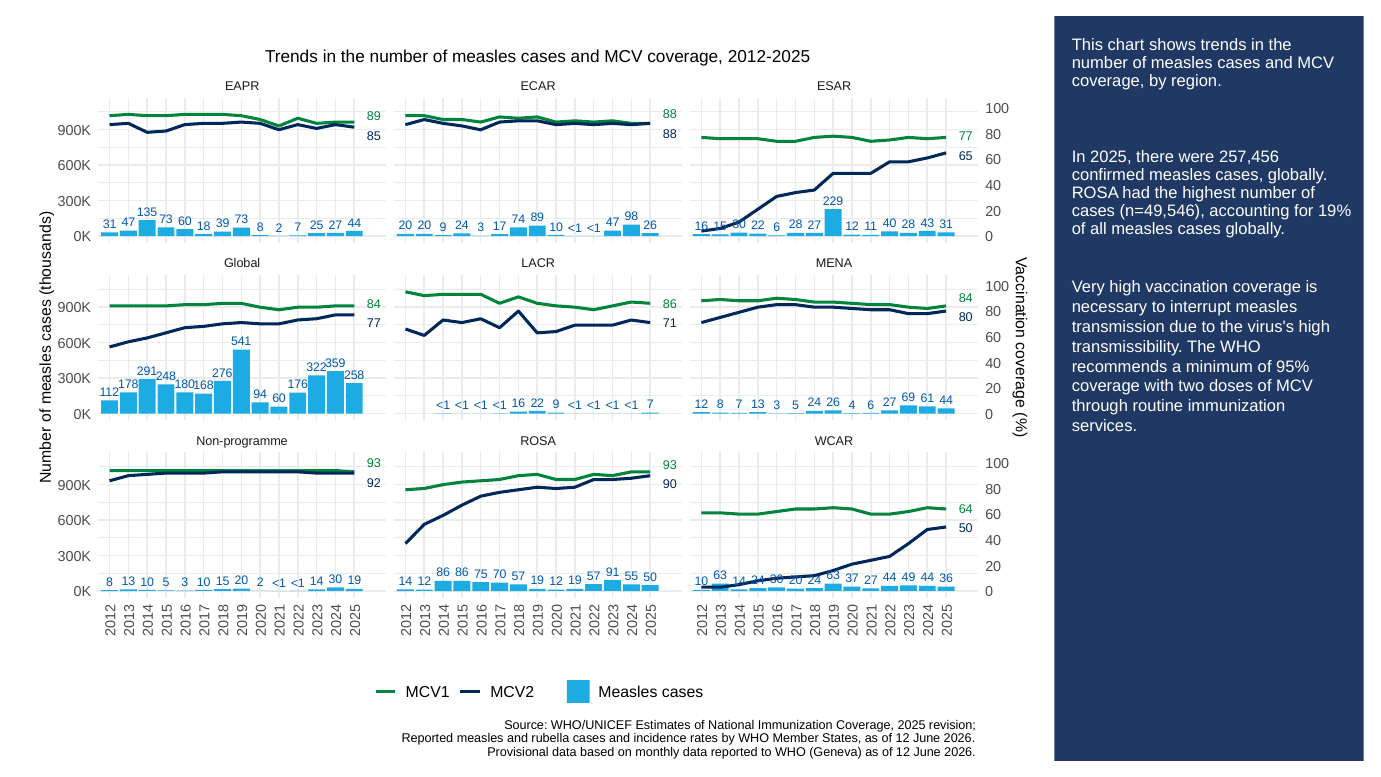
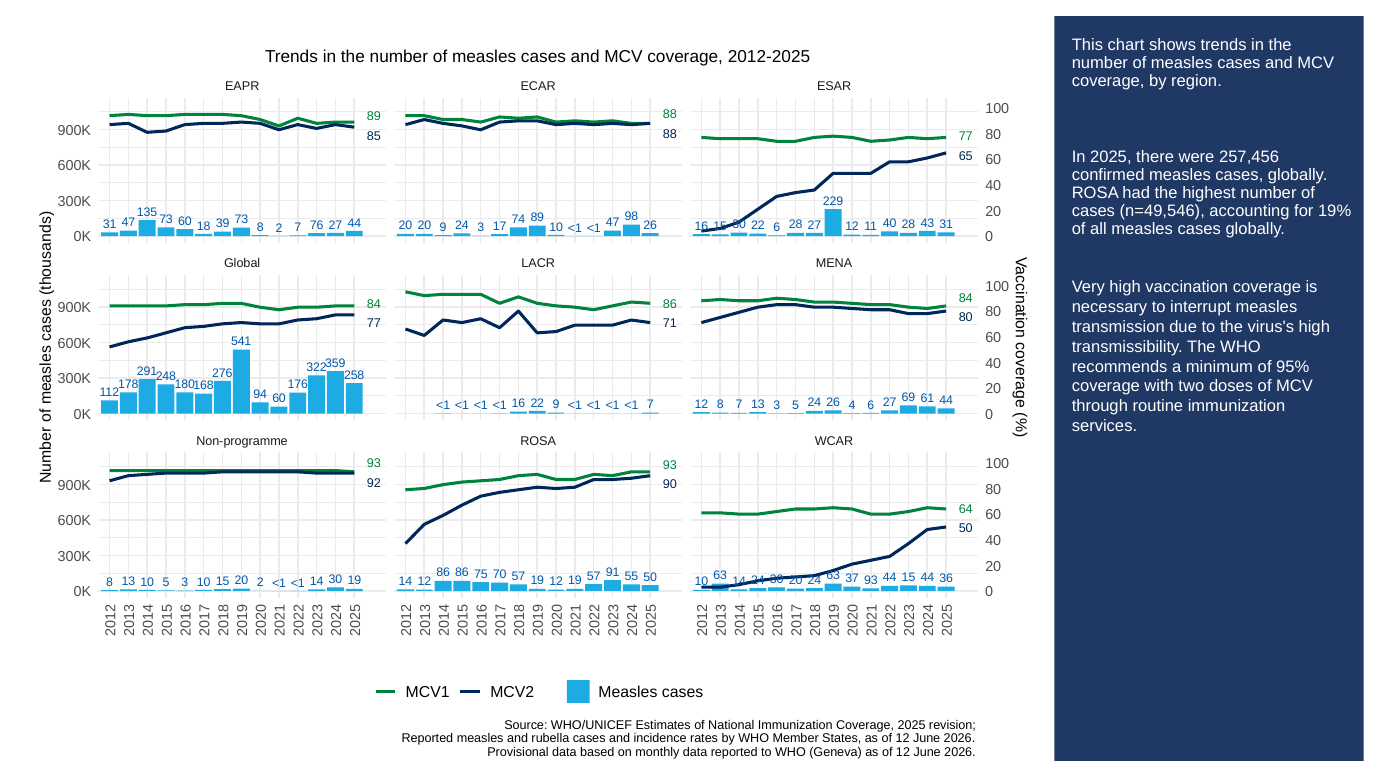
25: 25 -> 76 (317, 225)
37 27: 27 -> 93 (871, 580)
44 49: 49 -> 15 (909, 577)
